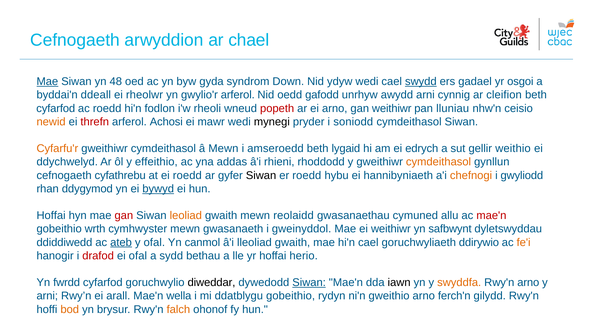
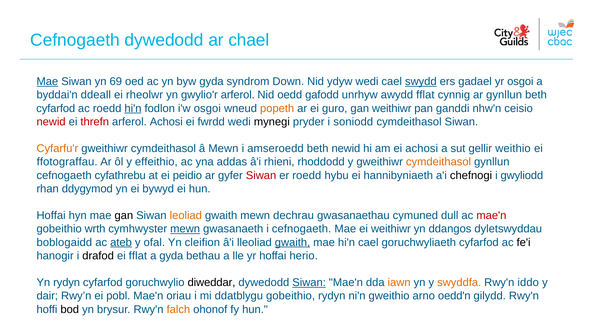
Cefnogaeth arwyddion: arwyddion -> dywedodd (164, 40)
48: 48 -> 69 (116, 81)
awydd arni: arni -> fflat (425, 95)
ar cleifion: cleifion -> gynllun (504, 95)
hi'n underline: none -> present (133, 108)
i'w rheoli: rheoli -> osgoi (207, 108)
popeth colour: red -> orange (277, 108)
ei arno: arno -> guro (335, 108)
lluniau: lluniau -> ganddi (453, 108)
newid colour: orange -> red (51, 122)
mawr: mawr -> fwrdd (211, 122)
beth lygaid: lygaid -> newid (346, 148)
ei edrych: edrych -> achosi (422, 148)
ddychwelyd: ddychwelyd -> ffotograffau (67, 162)
ei roedd: roedd -> peidio (187, 175)
Siwan colour: black -> red (261, 175)
chefnogi colour: orange -> black (471, 175)
bywyd underline: present -> none (158, 189)
gan colour: red -> black (124, 215)
reolaidd: reolaidd -> dechrau (294, 215)
allu: allu -> dull (450, 215)
mewn underline: none -> present (185, 229)
i gweinyddol: gweinyddol -> cefnogaeth (302, 229)
safbwynt: safbwynt -> ddangos (450, 229)
ddiddiwedd: ddiddiwedd -> boblogaidd (64, 242)
canmol: canmol -> cleifion (202, 242)
gwaith underline: none -> present (292, 242)
goruchwyliaeth ddirywio: ddirywio -> cyfarfod (479, 242)
fe'i colour: orange -> black (524, 242)
drafod colour: red -> black (98, 255)
ei ofal: ofal -> fflat (138, 255)
a sydd: sydd -> gyda (171, 255)
Yn fwrdd: fwrdd -> rydyn (67, 282)
iawn colour: black -> orange (399, 282)
Rwy'n arno: arno -> iddo (528, 282)
arni: arni -> dair (47, 296)
arall: arall -> pobl (118, 296)
wella: wella -> oriau (179, 296)
ferch'n: ferch'n -> oedd'n (454, 296)
bod colour: orange -> black (70, 309)
